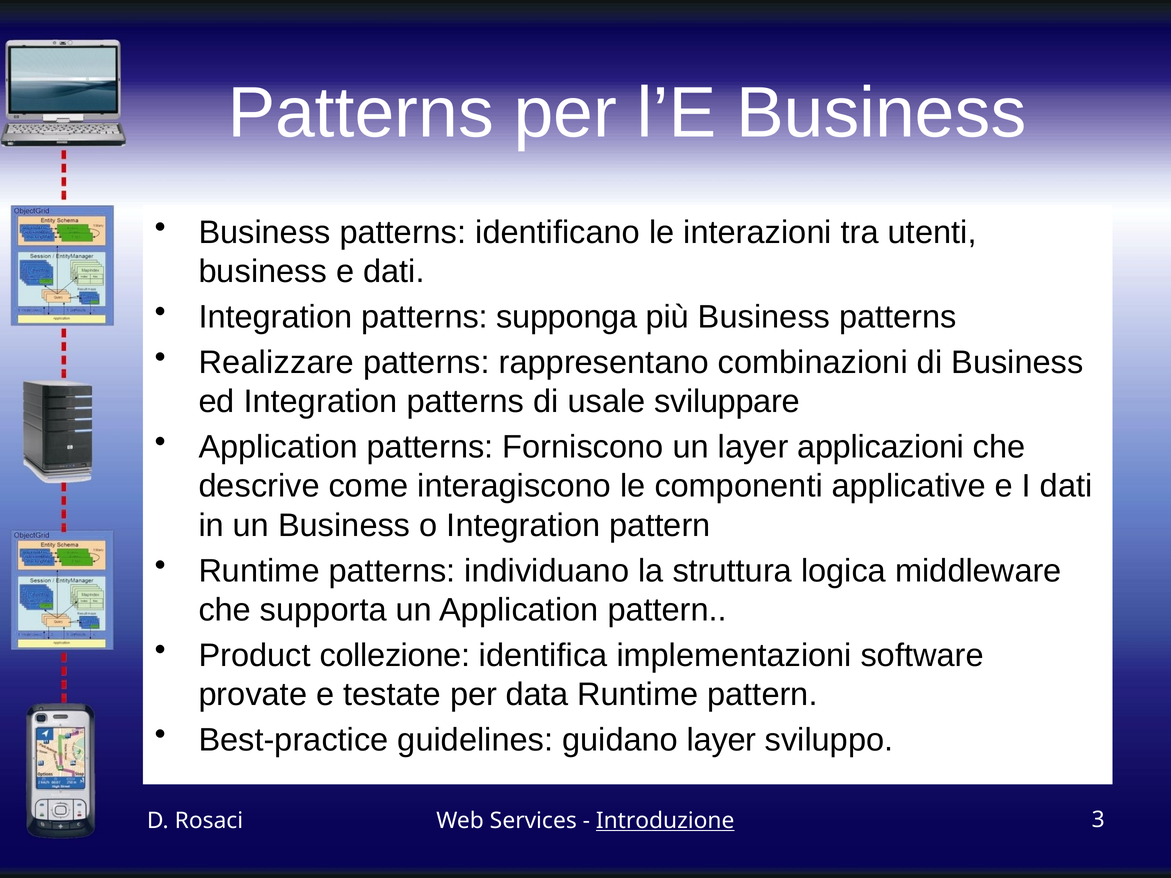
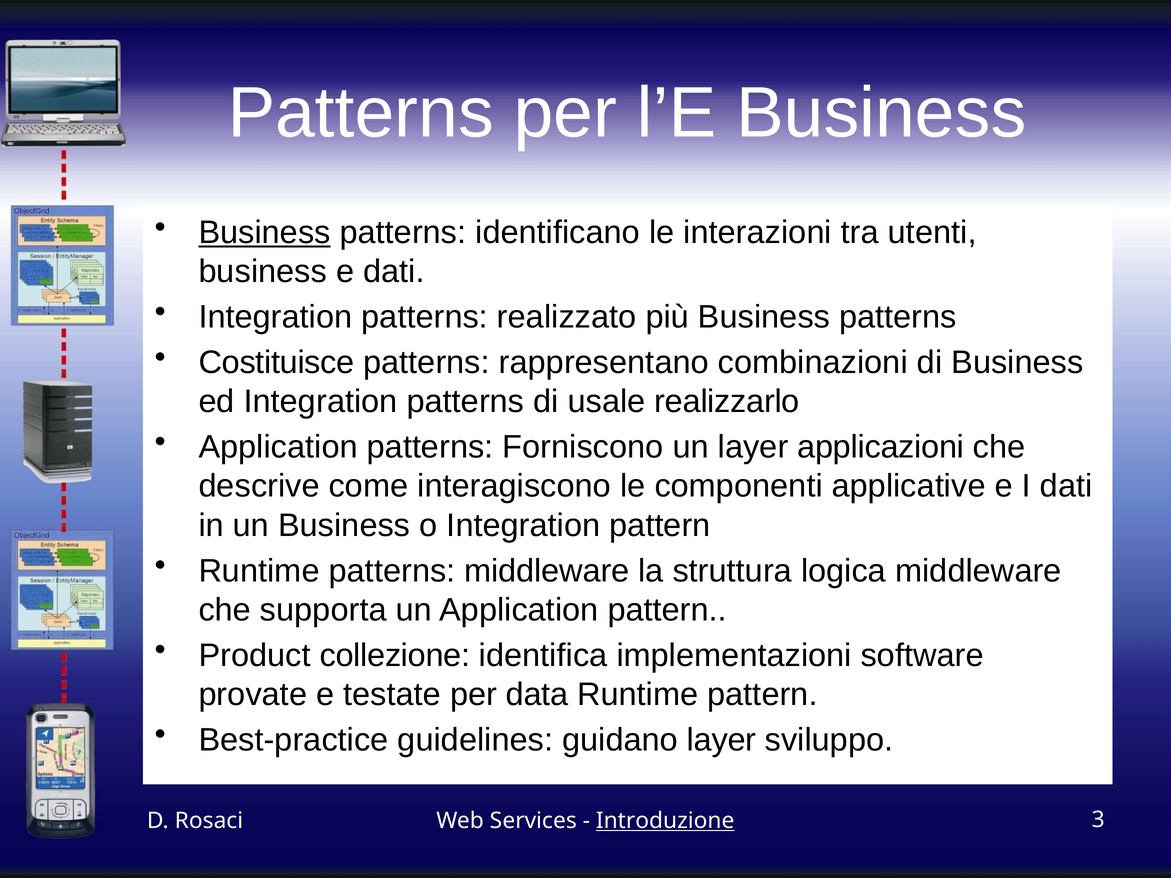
Business underline: none -> present (265, 233)
supponga: supponga -> realizzato (567, 317)
Realizzare: Realizzare -> Costituisce (277, 363)
sviluppare: sviluppare -> realizzarlo (727, 402)
patterns individuano: individuano -> middleware (547, 571)
